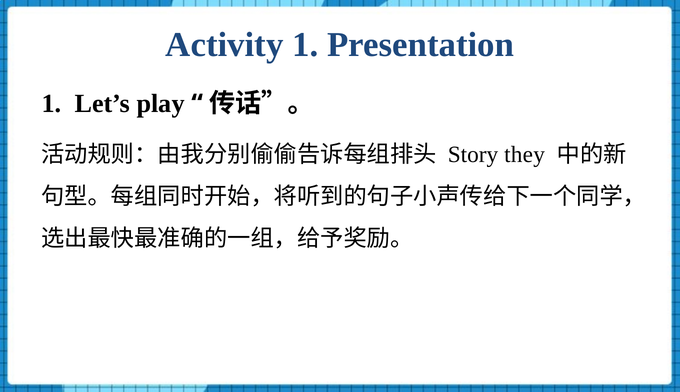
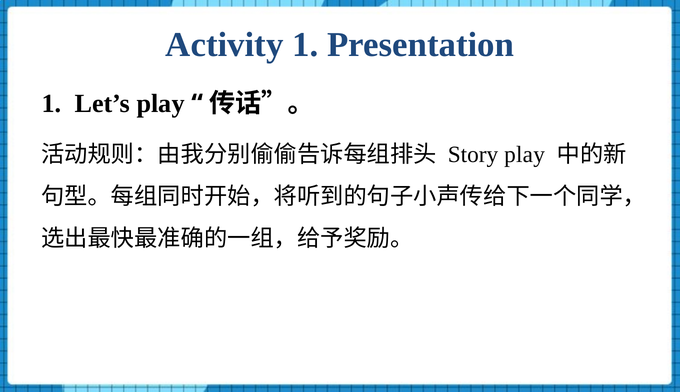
Story they: they -> play (525, 154)
